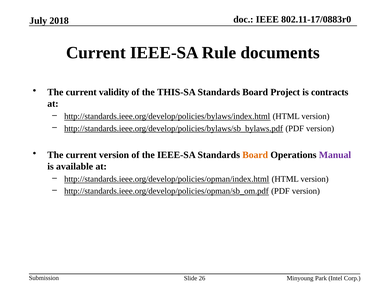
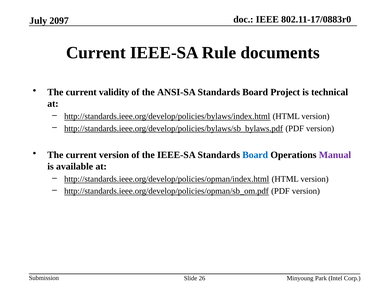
2018: 2018 -> 2097 (59, 21)
THIS-SA: THIS-SA -> ANSI-SA (176, 92)
contracts: contracts -> technical (330, 92)
Board colour: orange -> blue (255, 155)
